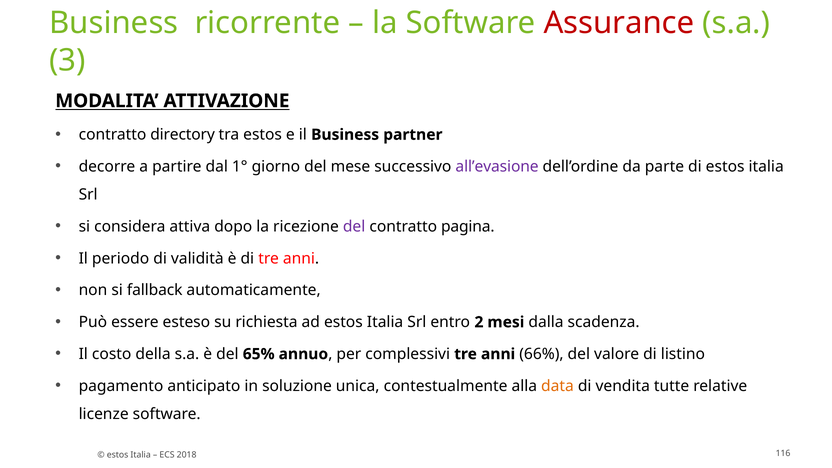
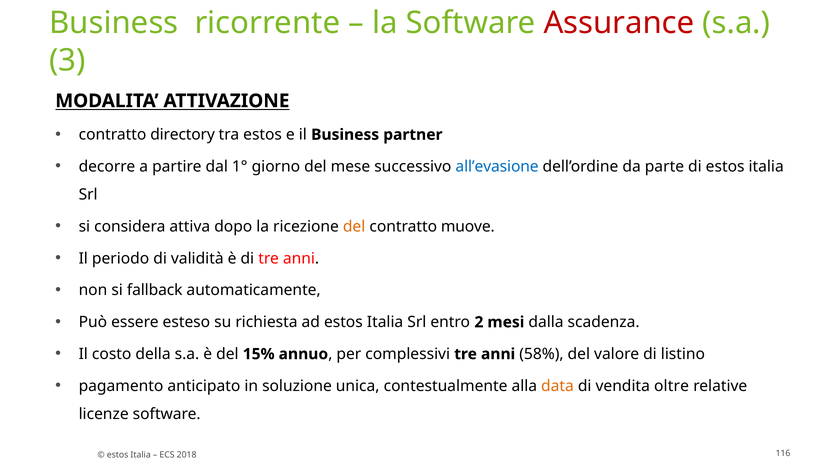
all’evasione colour: purple -> blue (497, 167)
del colour: purple -> orange (354, 227)
pagina: pagina -> muove (468, 227)
65%: 65% -> 15% (259, 354)
66%: 66% -> 58% (541, 354)
tutte: tutte -> oltre (672, 386)
